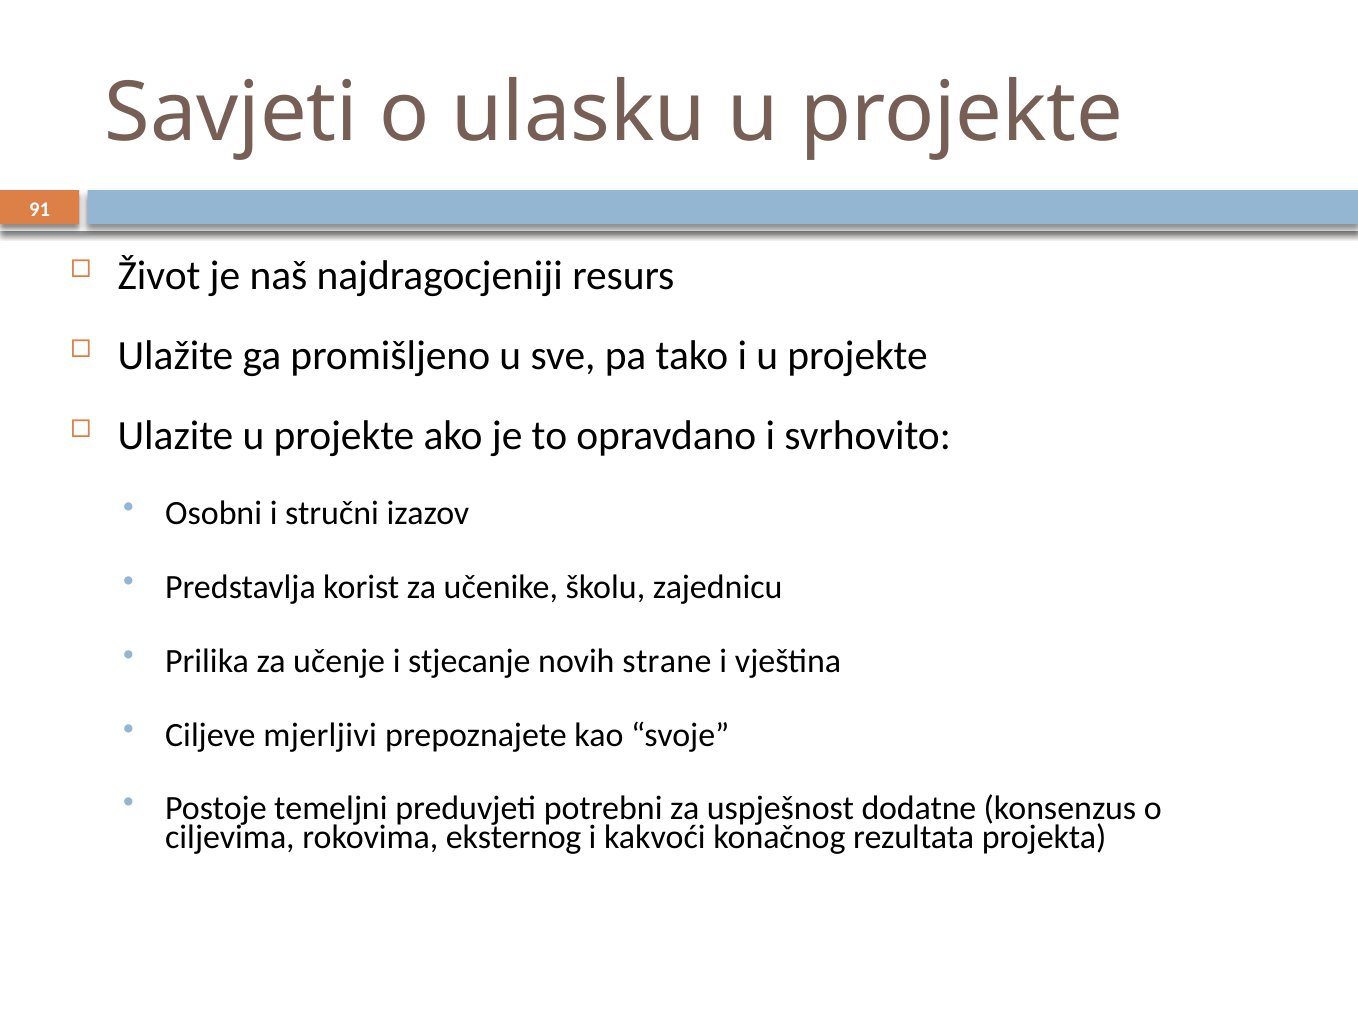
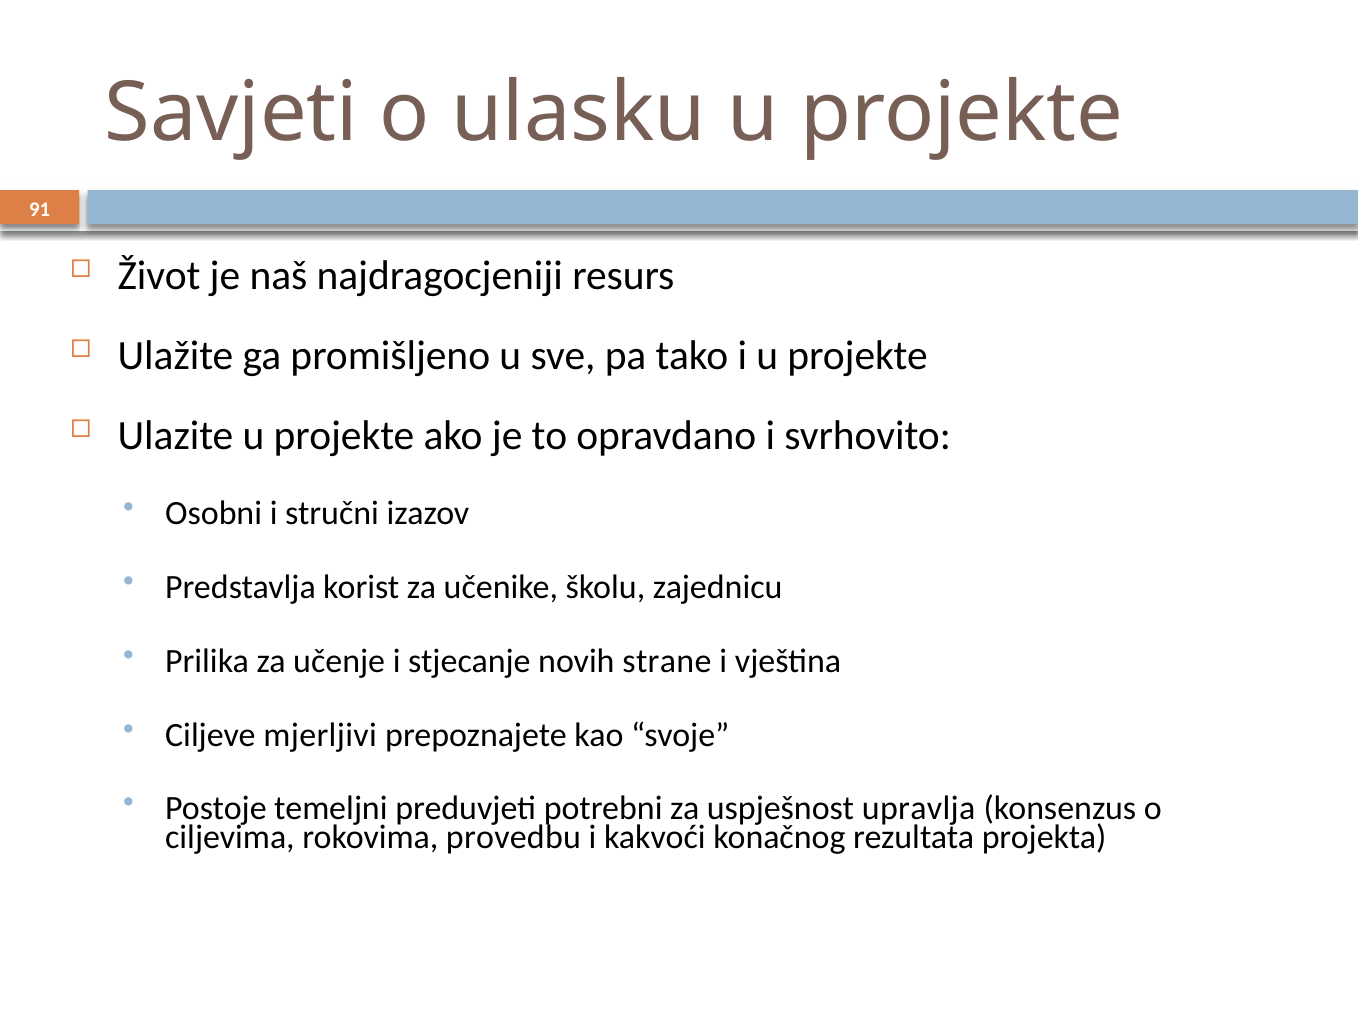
dodatne: dodatne -> upravlja (919, 808)
eksternog: eksternog -> provedbu (513, 837)
